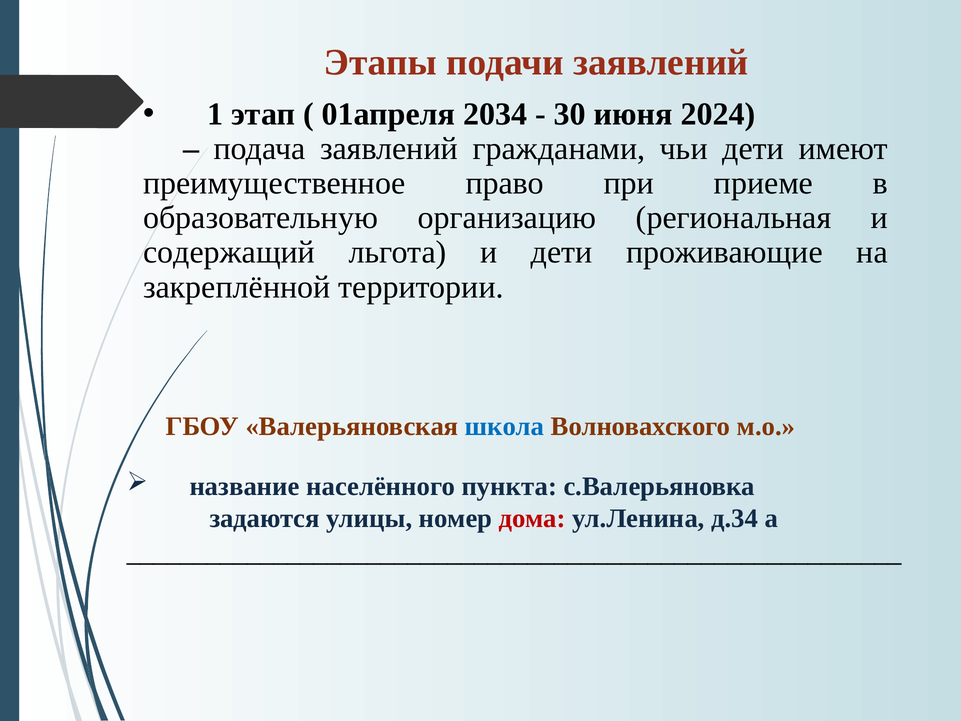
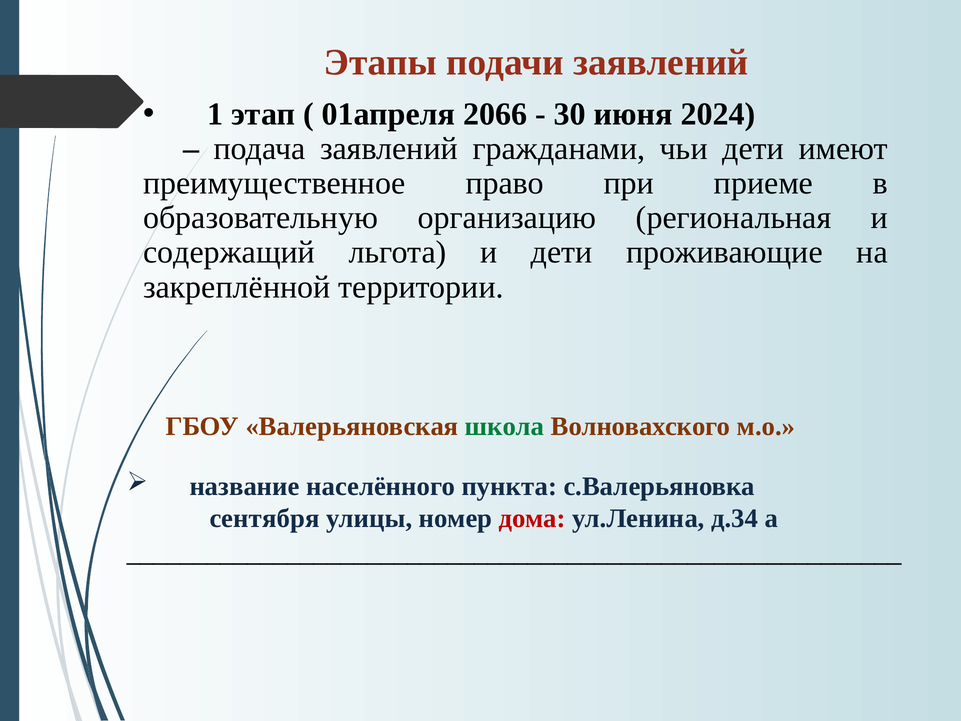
2034: 2034 -> 2066 (495, 114)
школа colour: blue -> green (505, 426)
задаются: задаются -> сентября (265, 518)
